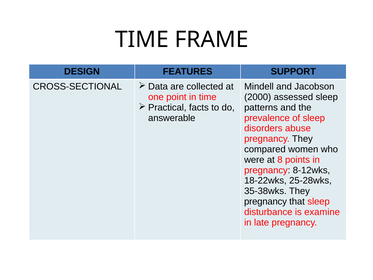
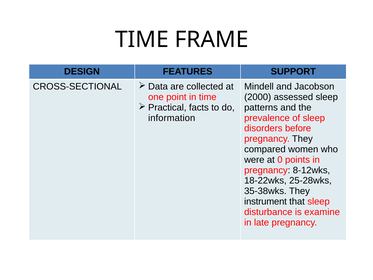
answerable: answerable -> information (172, 118)
abuse: abuse -> before (298, 128)
8: 8 -> 0 (280, 160)
pregnancy: pregnancy -> instrument (265, 201)
